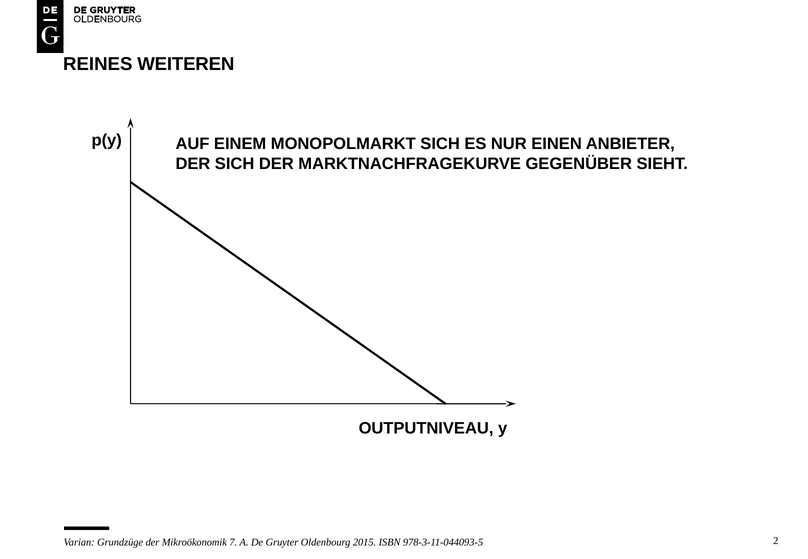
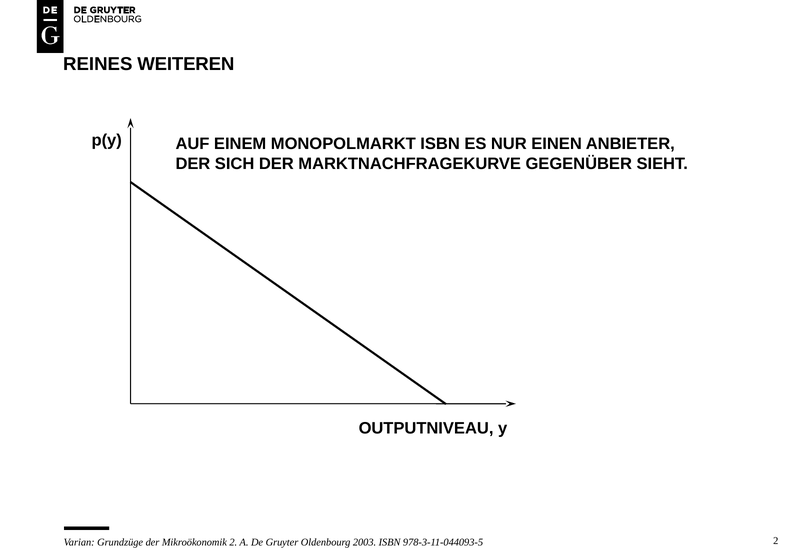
MONOPOLMARKT SICH: SICH -> ISBN (440, 144)
Mikroökonomik 7: 7 -> 2 (233, 543)
2015: 2015 -> 2003 (365, 543)
